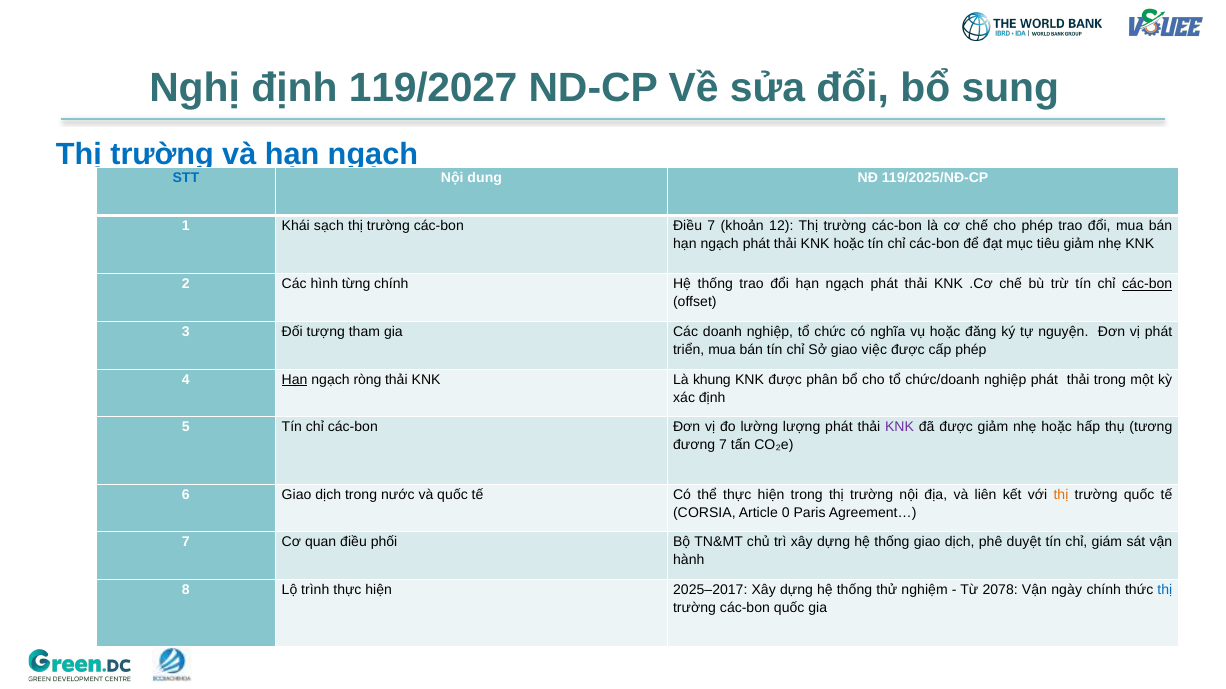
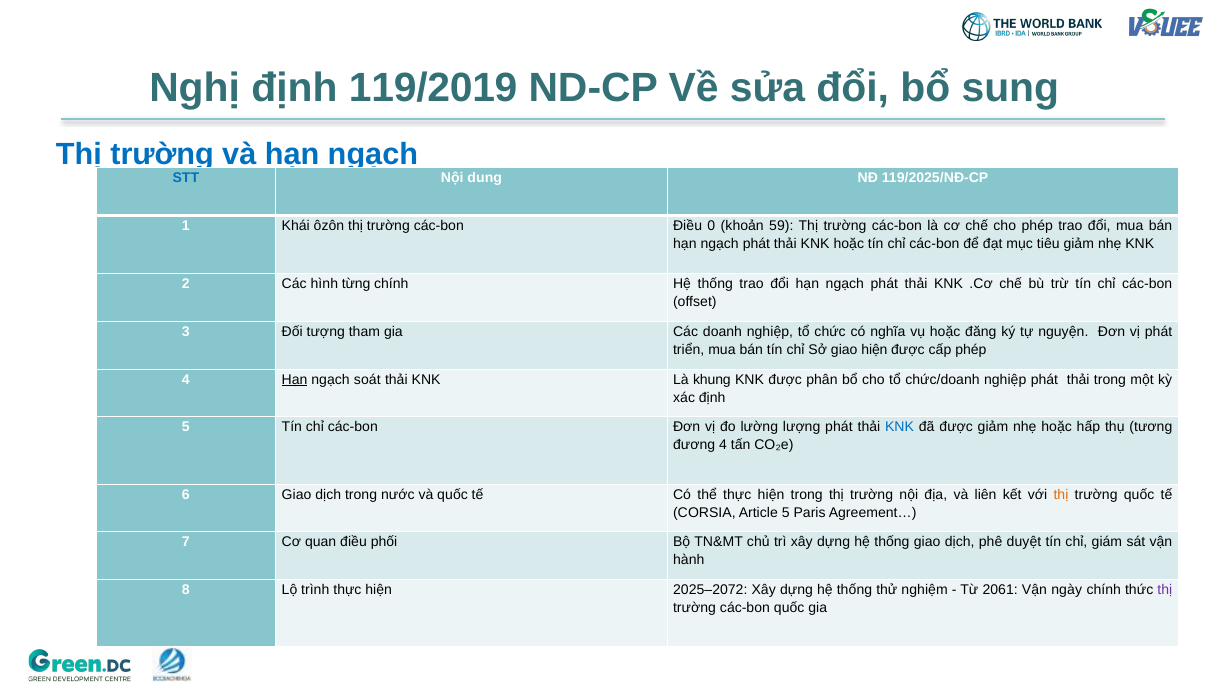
119/2027: 119/2027 -> 119/2019 (433, 88)
sạch: sạch -> ôzôn (329, 226)
Điều 7: 7 -> 0 (711, 226)
12: 12 -> 59 (781, 226)
các-bon underline: present -> none (1147, 285)
giao việc: việc -> hiện (874, 350)
ròng: ròng -> soát (367, 380)
KNK colour: purple -> blue (900, 427)
đương 7: 7 -> 4 (723, 445)
Article 0: 0 -> 5 (786, 513)
2025–2017: 2025–2017 -> 2025–2072 (710, 590)
2078: 2078 -> 2061 (1000, 590)
thị colour: blue -> purple (1165, 590)
